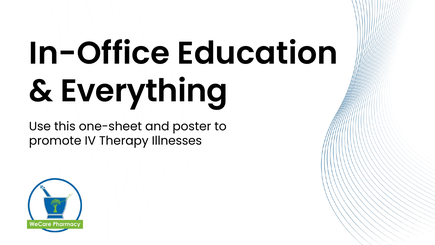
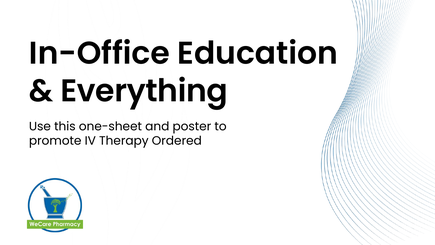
Illnesses: Illnesses -> Ordered (177, 141)
